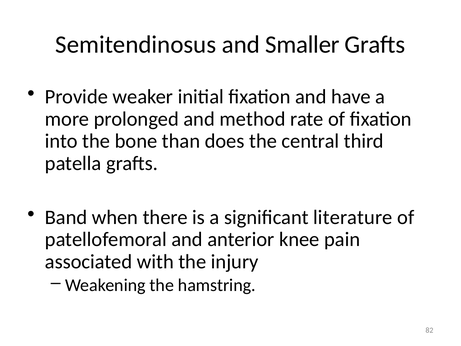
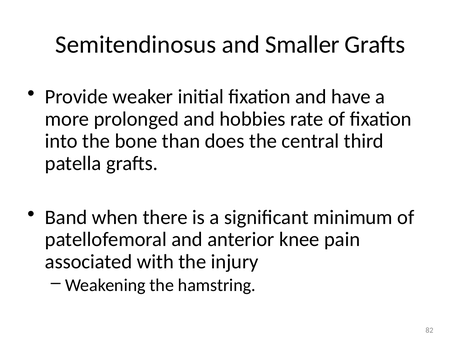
method: method -> hobbies (253, 119)
literature: literature -> minimum (353, 217)
